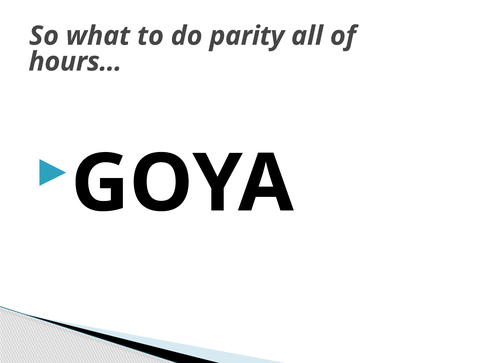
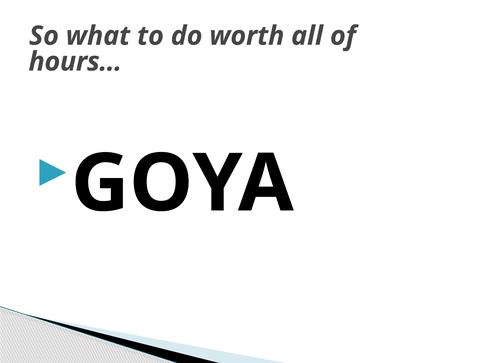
parity: parity -> worth (247, 36)
